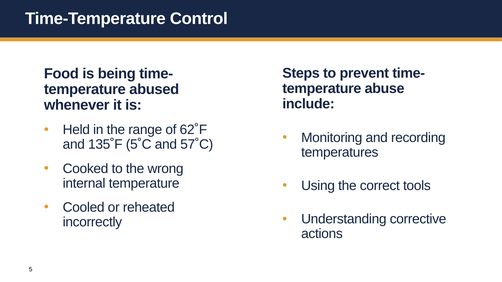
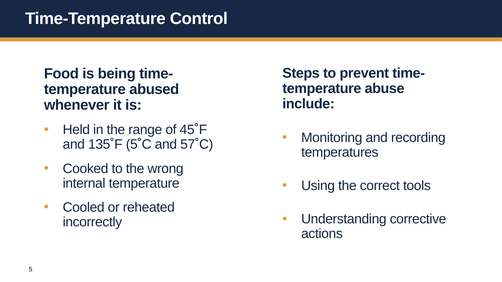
62˚F: 62˚F -> 45˚F (193, 130)
